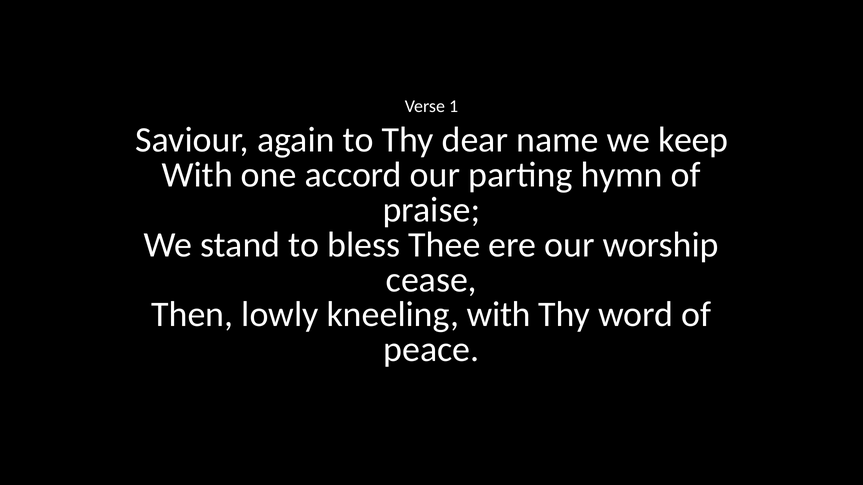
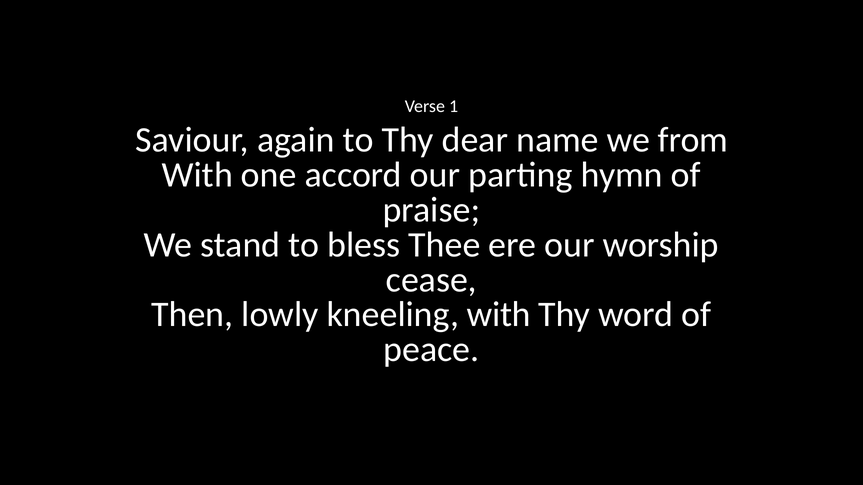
keep: keep -> from (693, 140)
